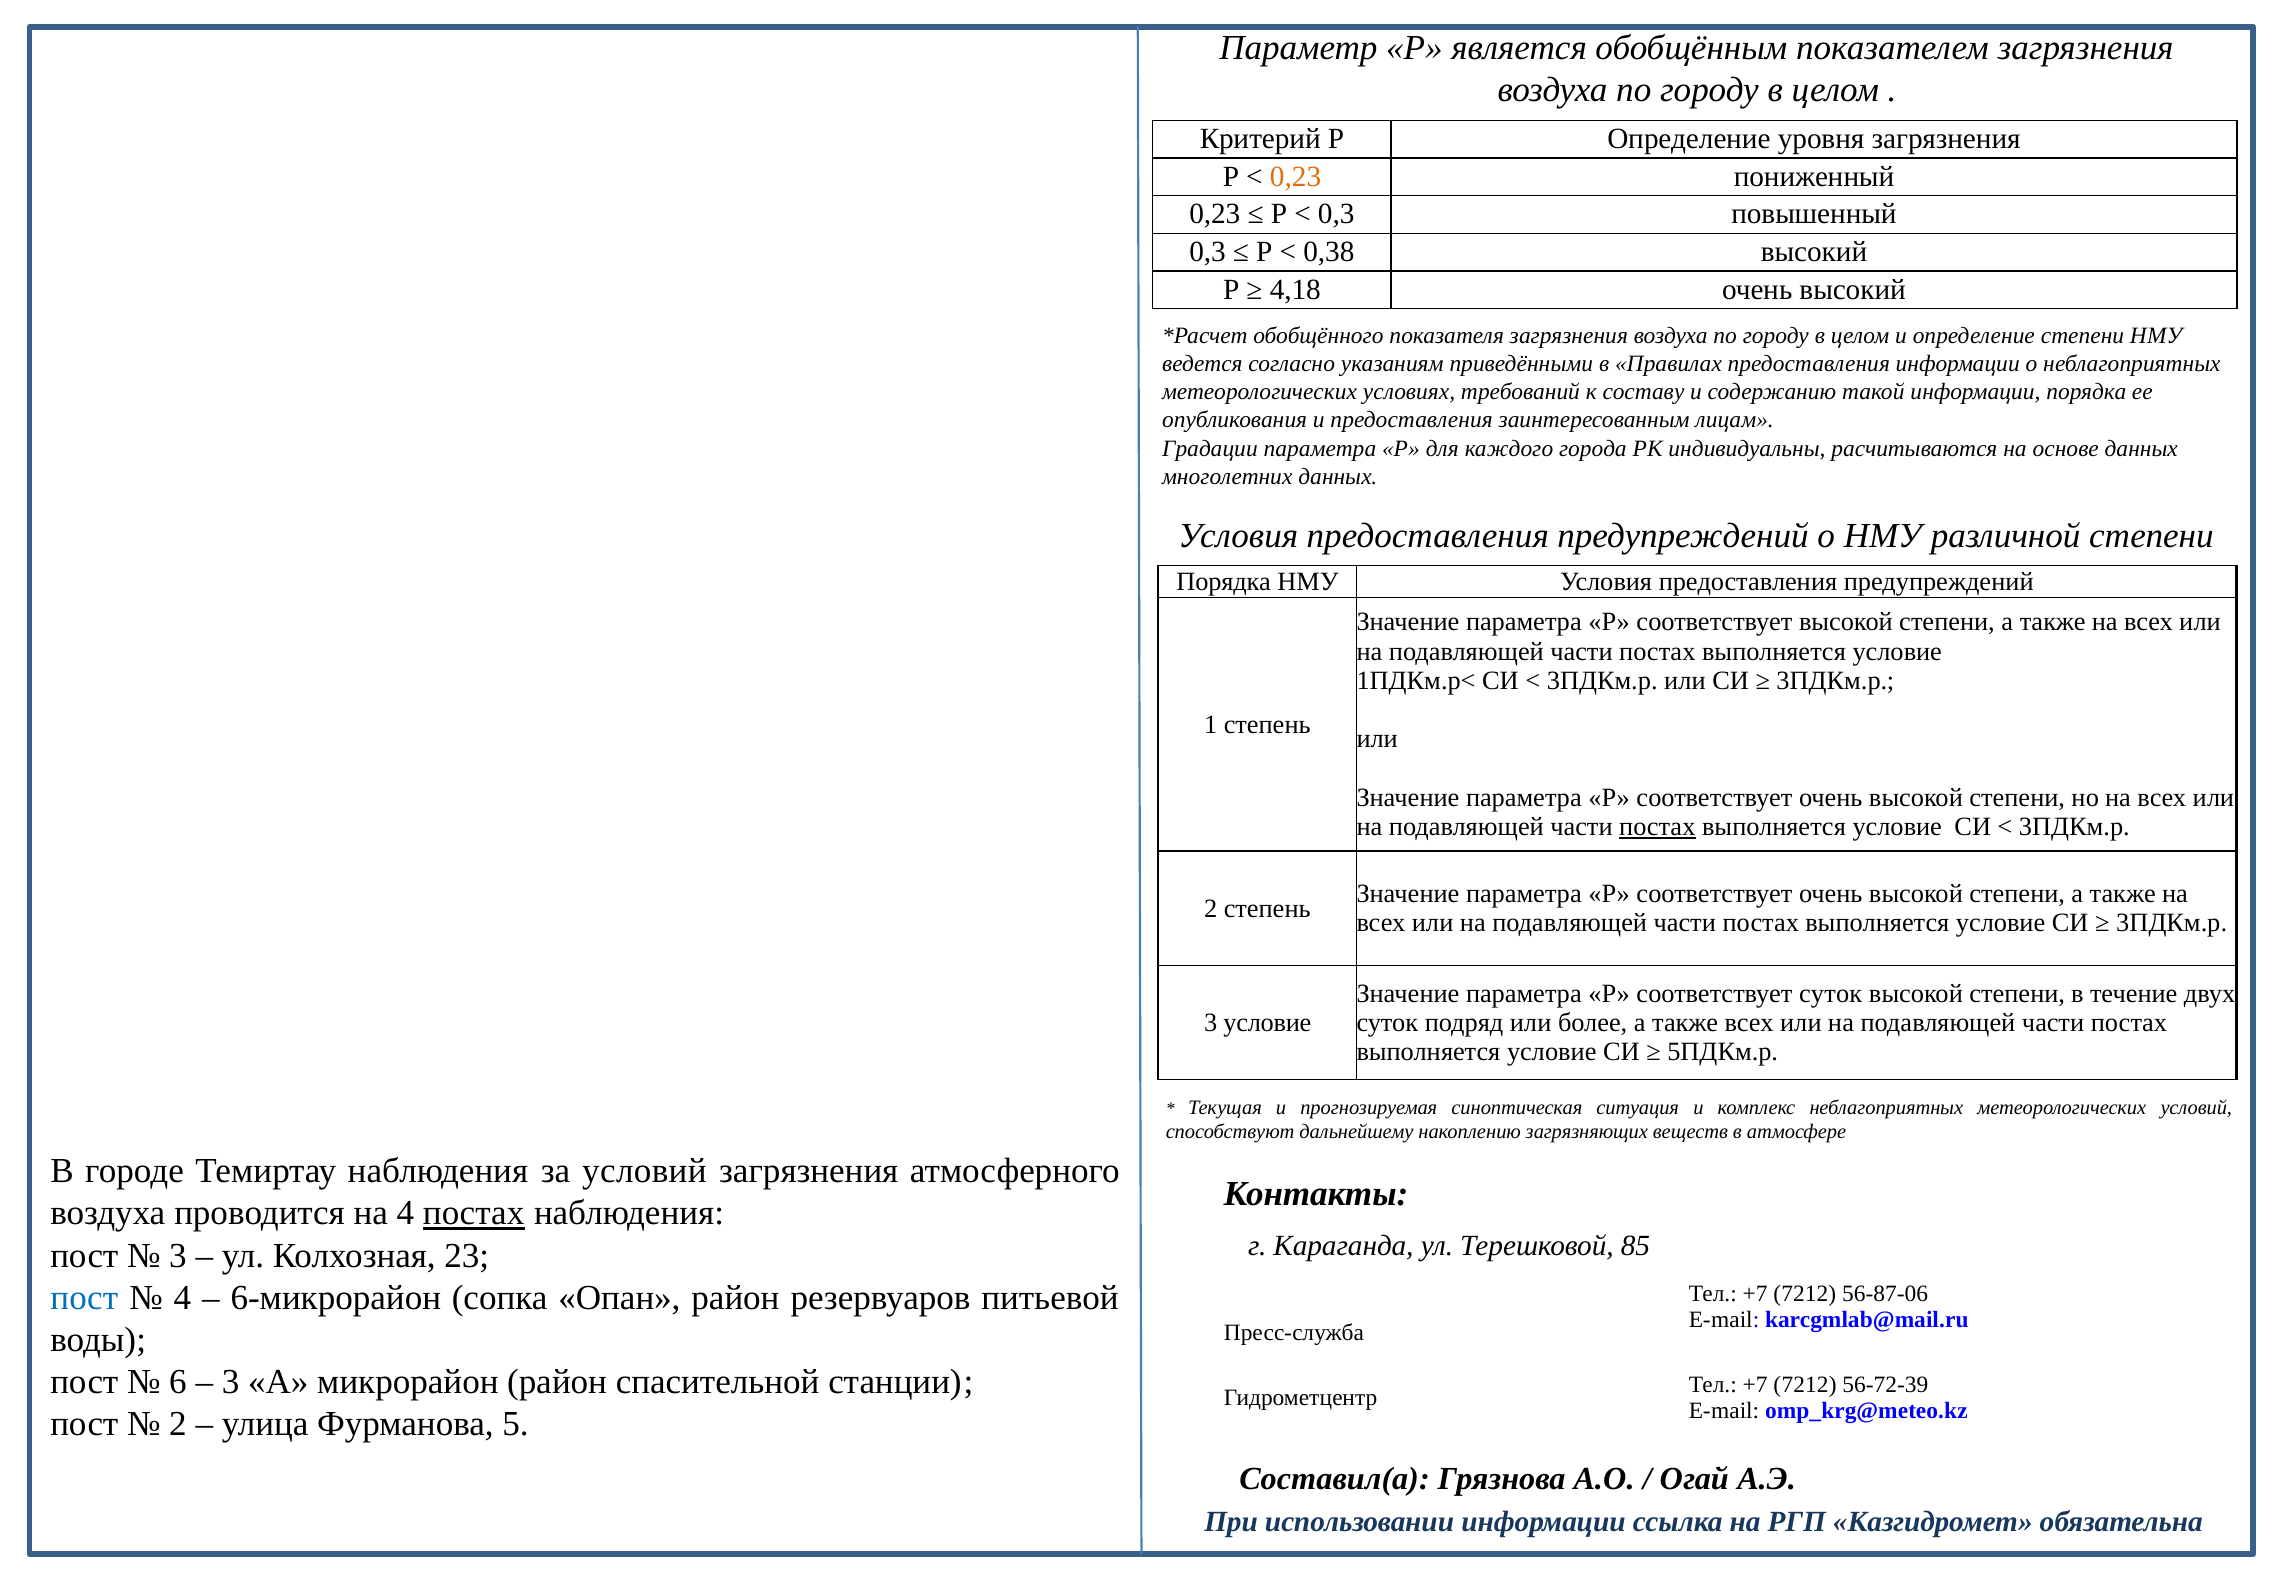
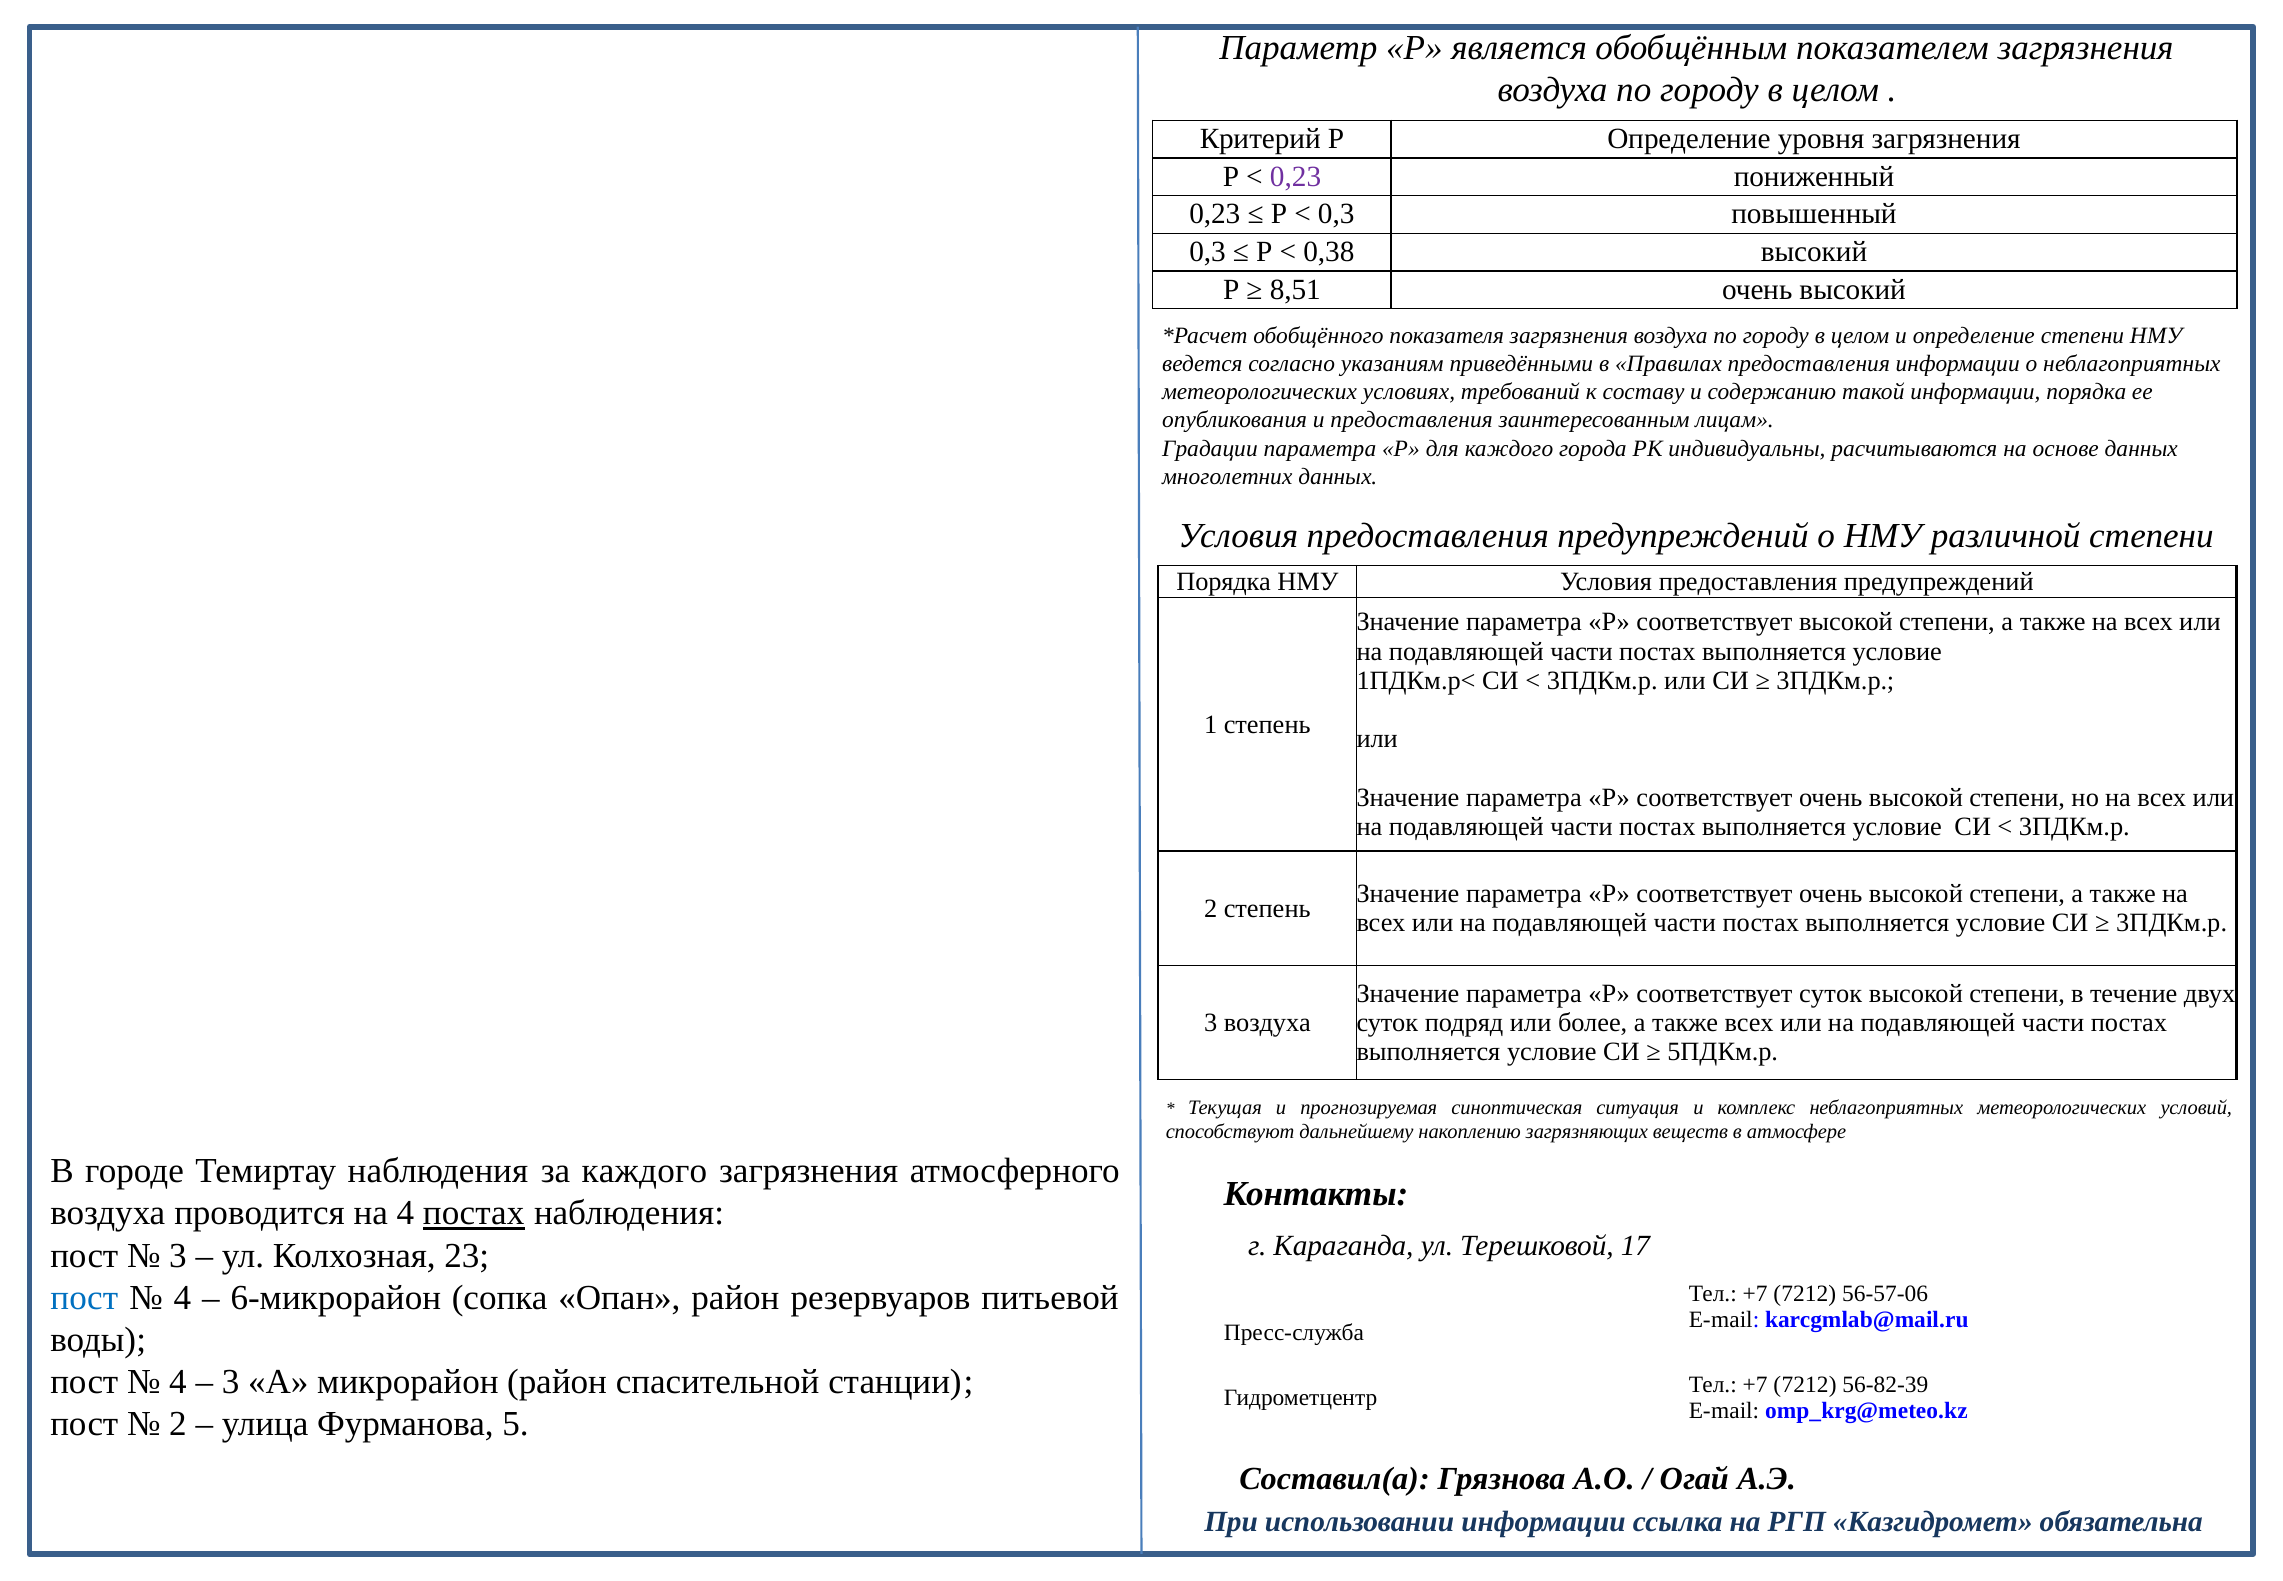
0,23 colour: orange -> purple (1296, 177)
4,18: 4,18 -> 8,51 (1295, 290)
постах underline: present -> none (1657, 826)
3 условие: условие -> воздуха (1267, 1022)
за условий: условий -> каждого (644, 1171)
85: 85 -> 17 (1636, 1245)
56-87-06: 56-87-06 -> 56-57-06 (1885, 1293)
6: 6 -> 4 (178, 1382)
56-72-39: 56-72-39 -> 56-82-39 (1885, 1385)
